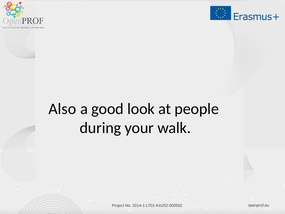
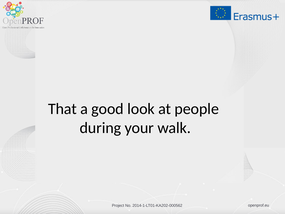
Also: Also -> That (62, 109)
